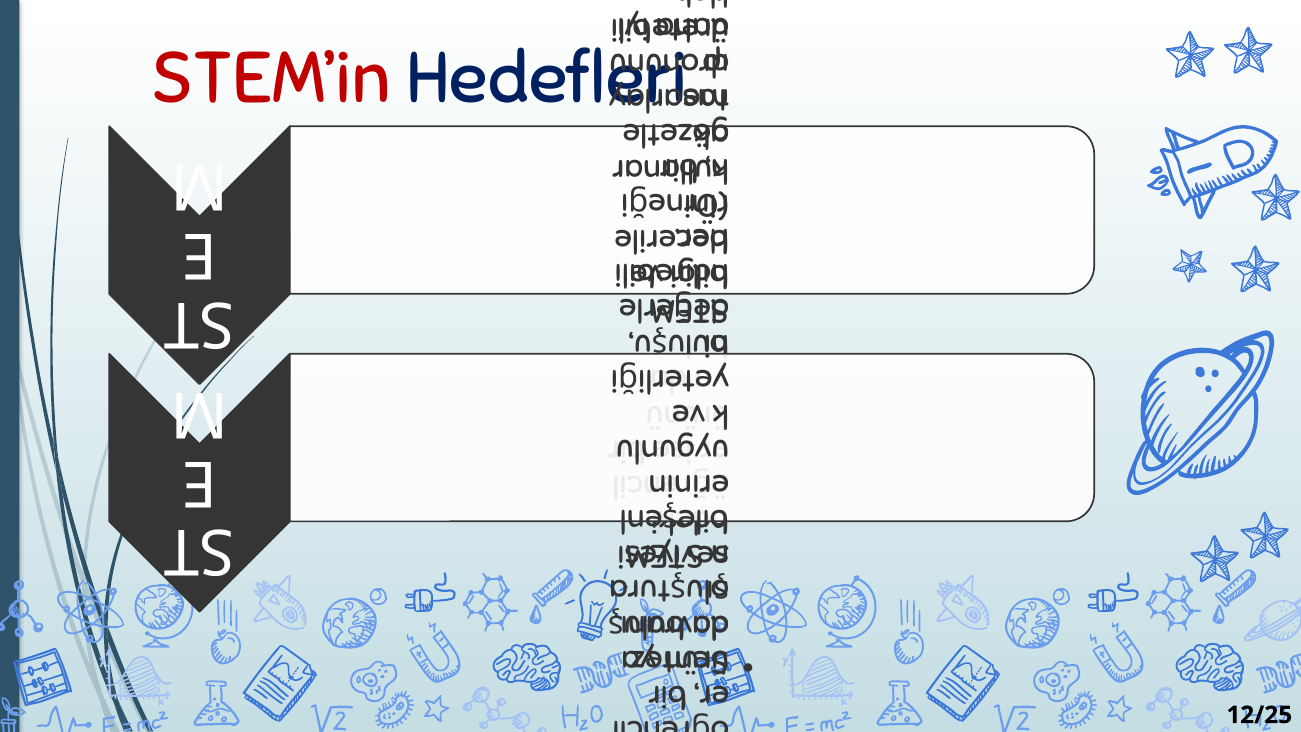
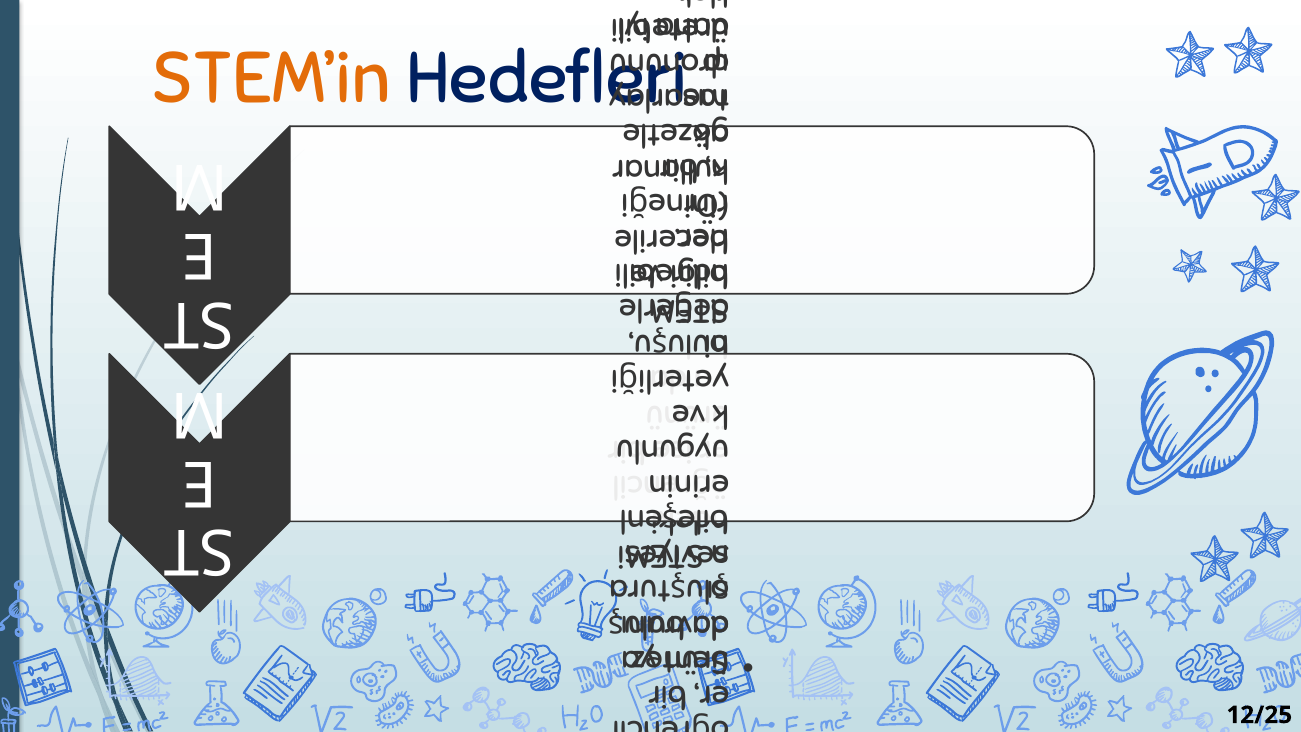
STEM’in colour: red -> orange (271, 79)
